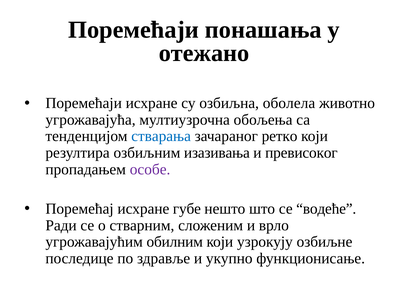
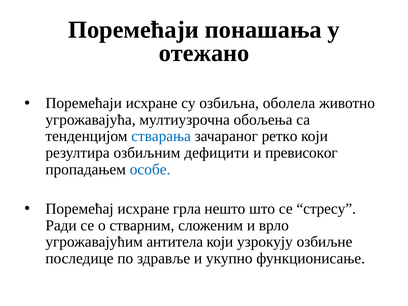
изазивања: изазивања -> дефицити (217, 153)
особе colour: purple -> blue (150, 169)
губе: губе -> грла (187, 209)
водеће: водеће -> стресу (326, 209)
обилним: обилним -> антитела (175, 242)
